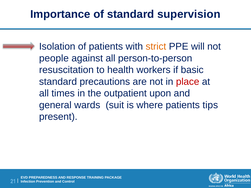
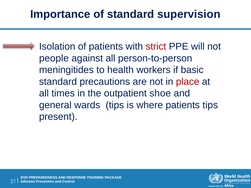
strict colour: orange -> red (156, 47)
resuscitation: resuscitation -> meningitides (66, 70)
upon: upon -> shoe (160, 93)
wards suit: suit -> tips (115, 105)
